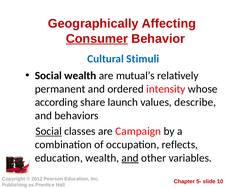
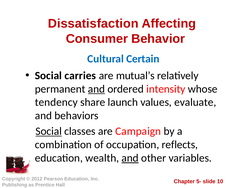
Geographically: Geographically -> Dissatisfaction (93, 24)
Consumer underline: present -> none (97, 39)
Stimuli: Stimuli -> Certain (143, 59)
Social wealth: wealth -> carries (80, 76)
and underline: none -> present (96, 89)
according: according -> tendency (56, 102)
describe: describe -> evaluate (195, 102)
